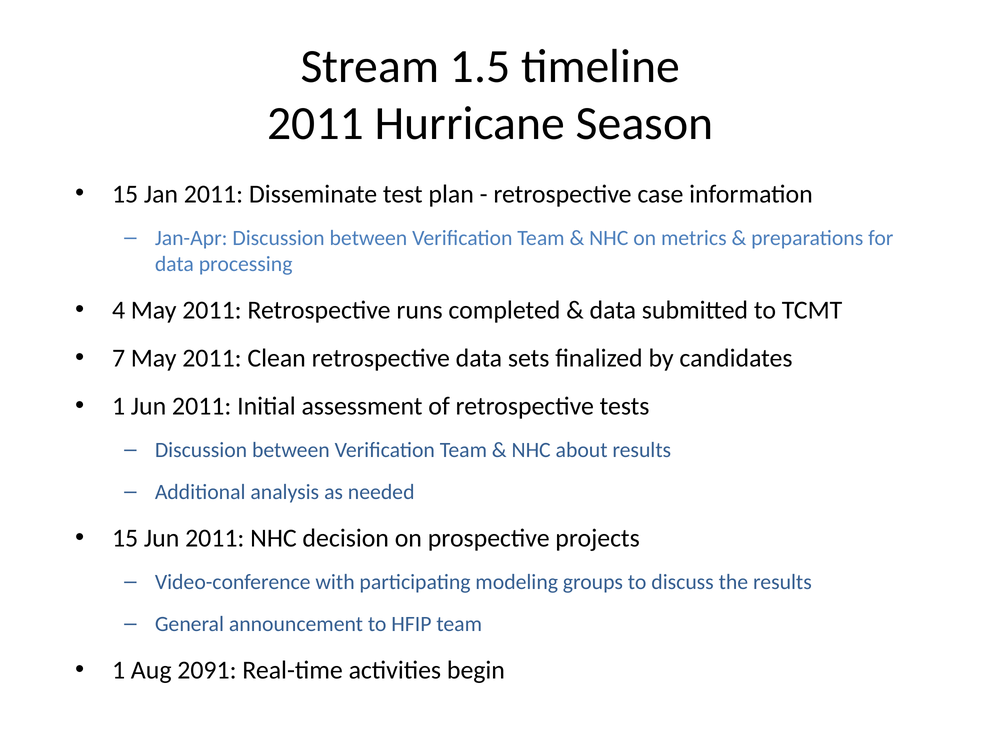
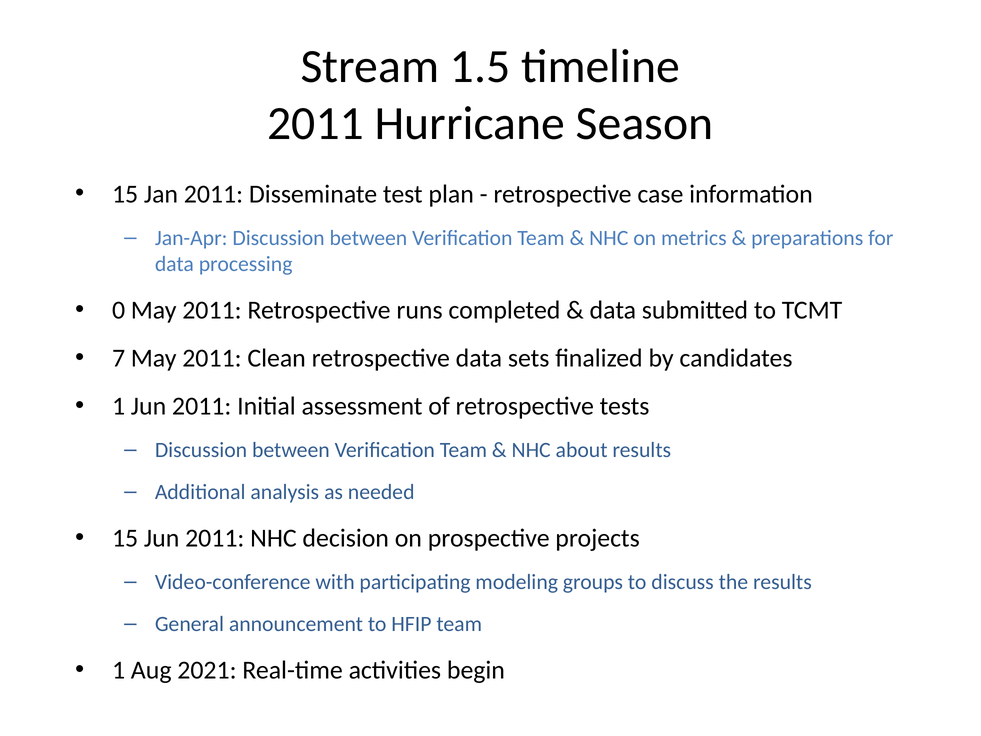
4: 4 -> 0 (119, 310)
2091: 2091 -> 2021 (207, 670)
